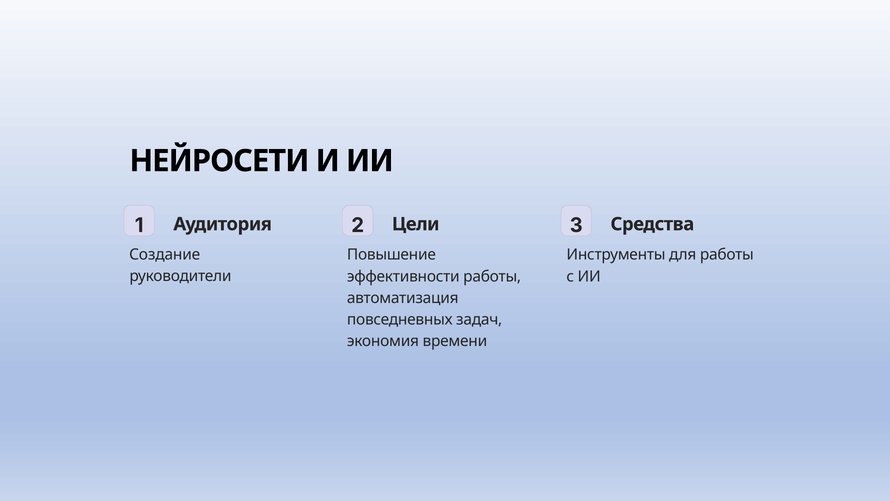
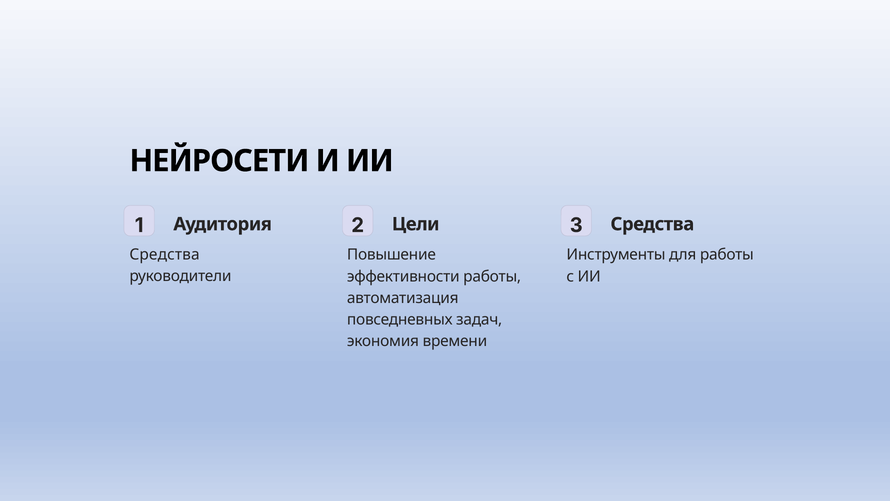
Создание: Создание -> Средства (165, 254)
